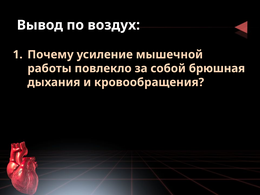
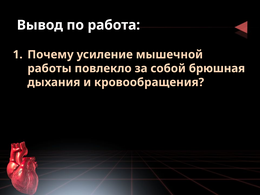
воздух: воздух -> работа (114, 25)
